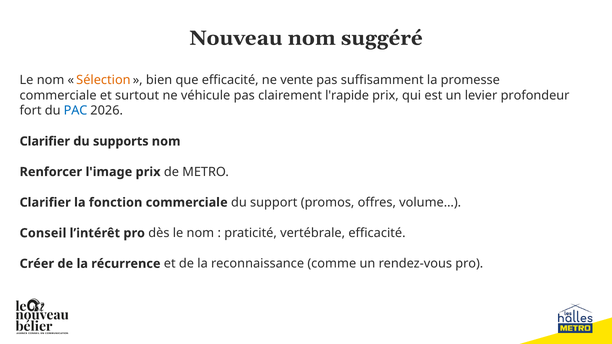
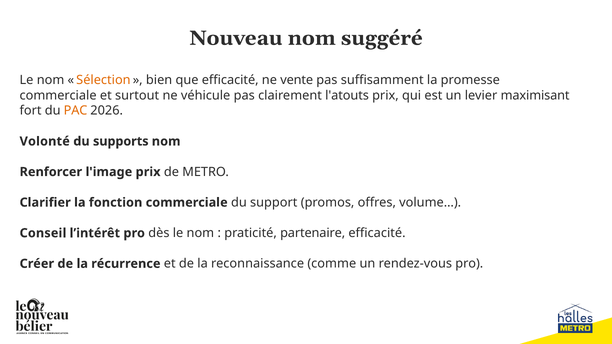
l'rapide: l'rapide -> l'atouts (347, 95)
profondeur: profondeur -> maximisant (535, 95)
PAC colour: blue -> orange (76, 111)
Clarifier: Clarifier -> Volonté (45, 141)
vertébrale: vertébrale -> partenaire (313, 233)
